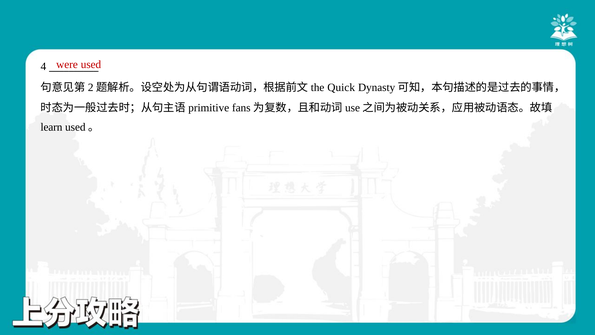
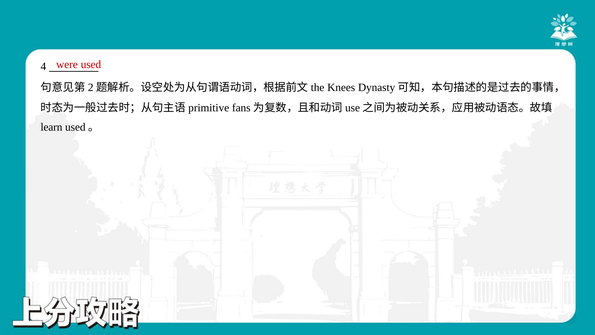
Quick: Quick -> Knees (341, 87)
